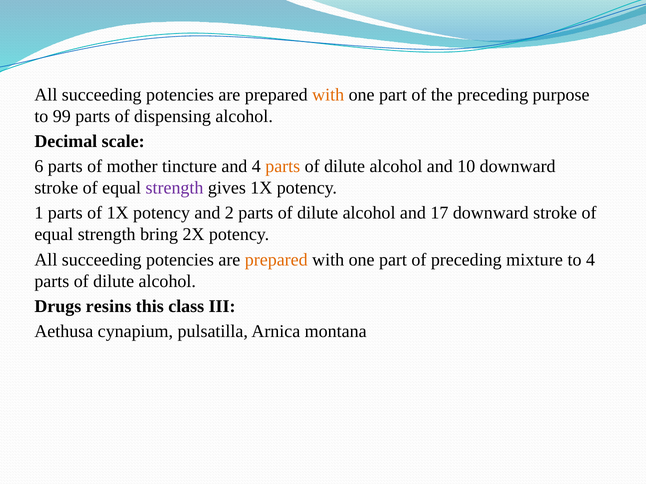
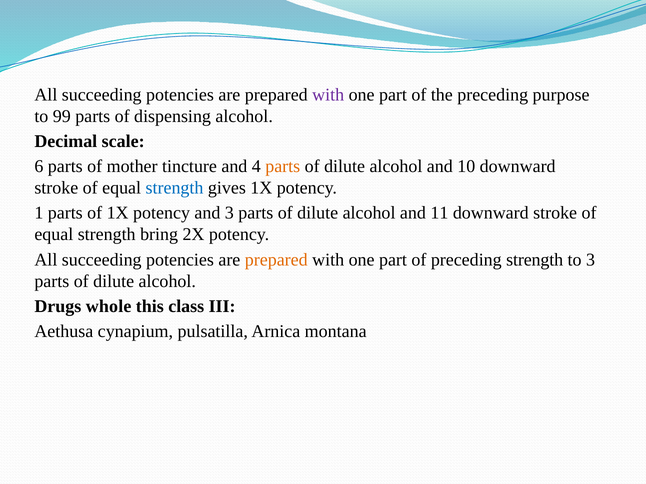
with colour: orange -> purple (328, 95)
strength colour: purple -> blue (175, 188)
and 2: 2 -> 3 (229, 213)
17: 17 -> 11 (439, 213)
preceding mixture: mixture -> strength (535, 260)
to 4: 4 -> 3 (591, 260)
resins: resins -> whole (109, 307)
